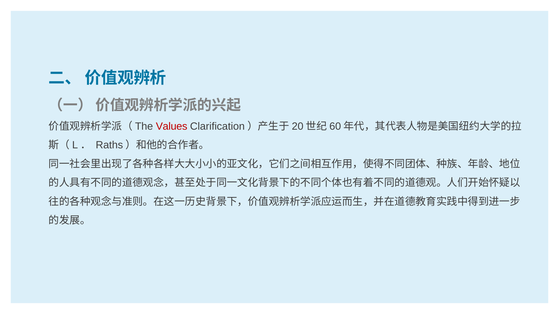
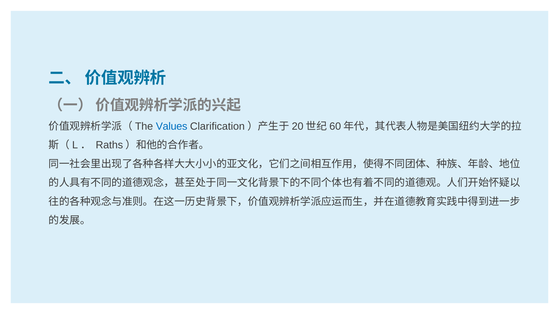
Values colour: red -> blue (172, 126)
